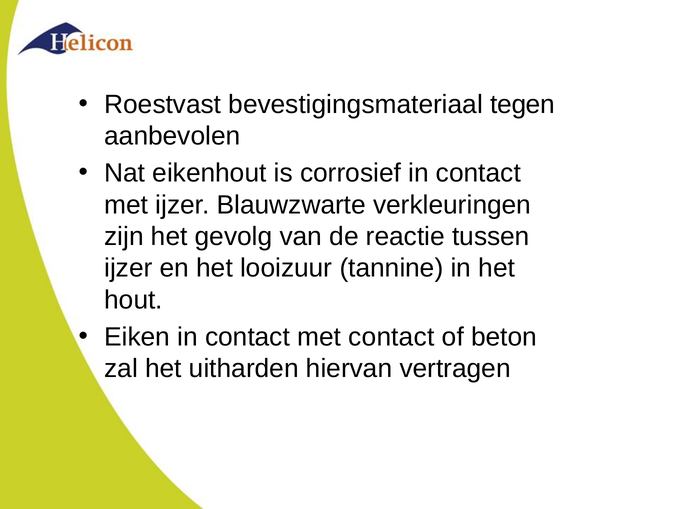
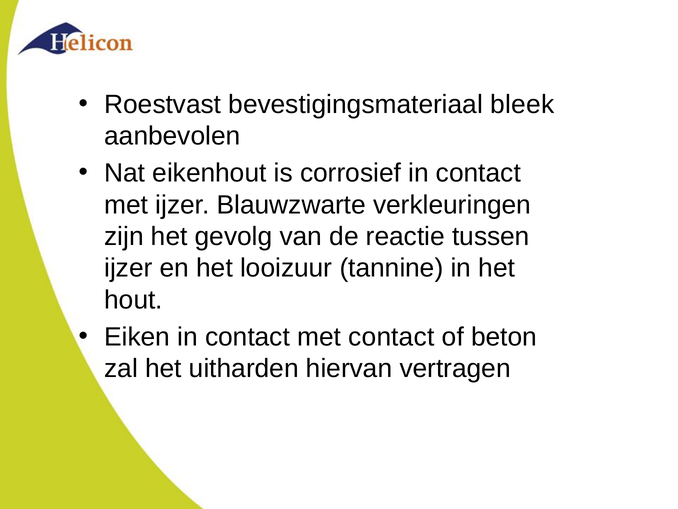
tegen: tegen -> bleek (522, 104)
